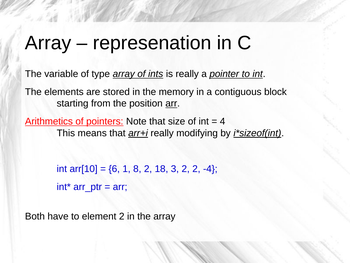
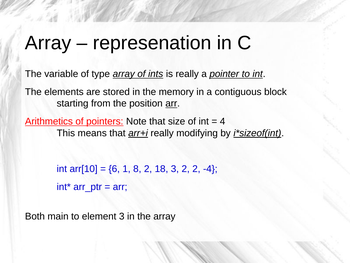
have: have -> main (58, 216)
element 2: 2 -> 3 (122, 216)
